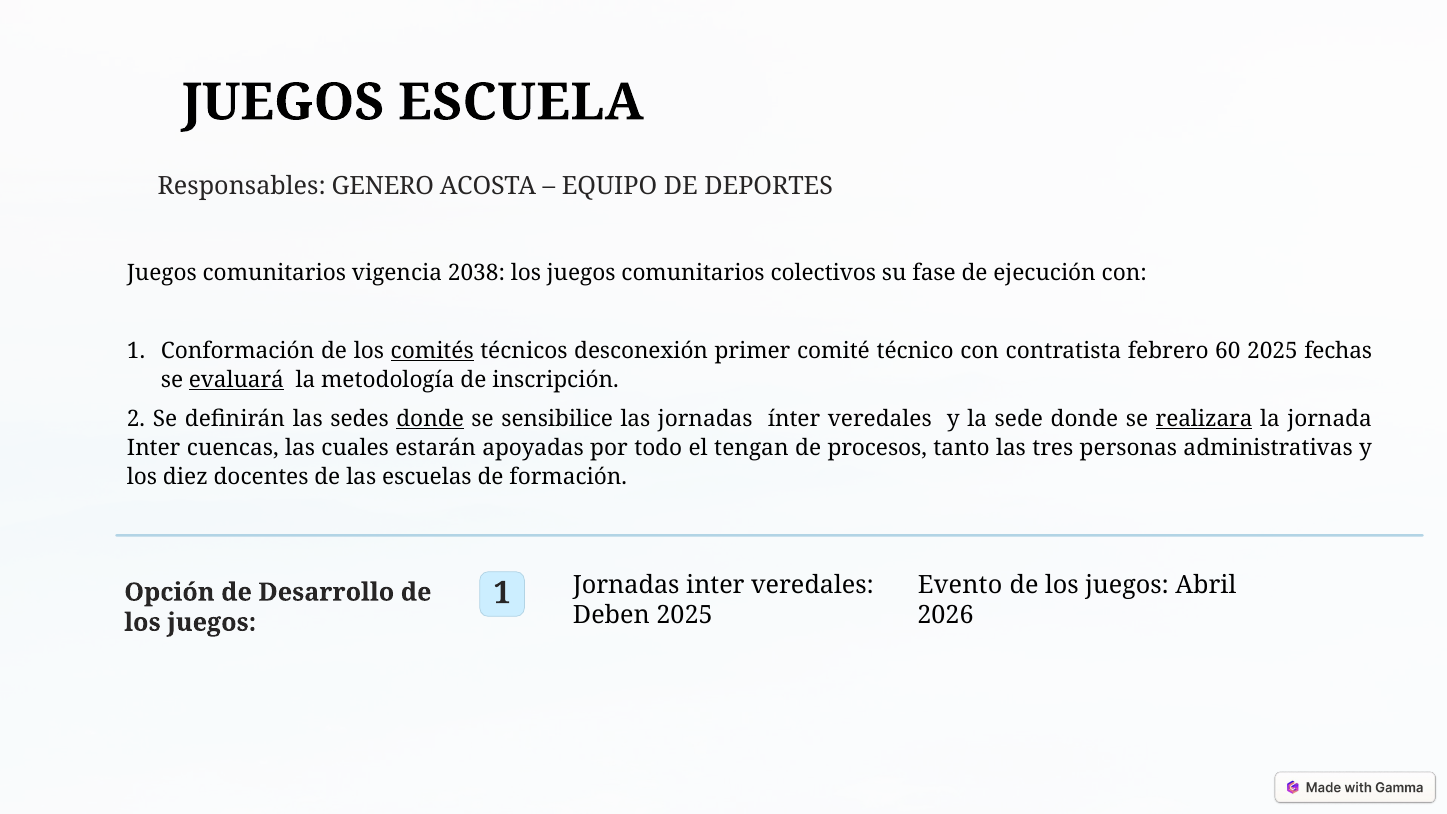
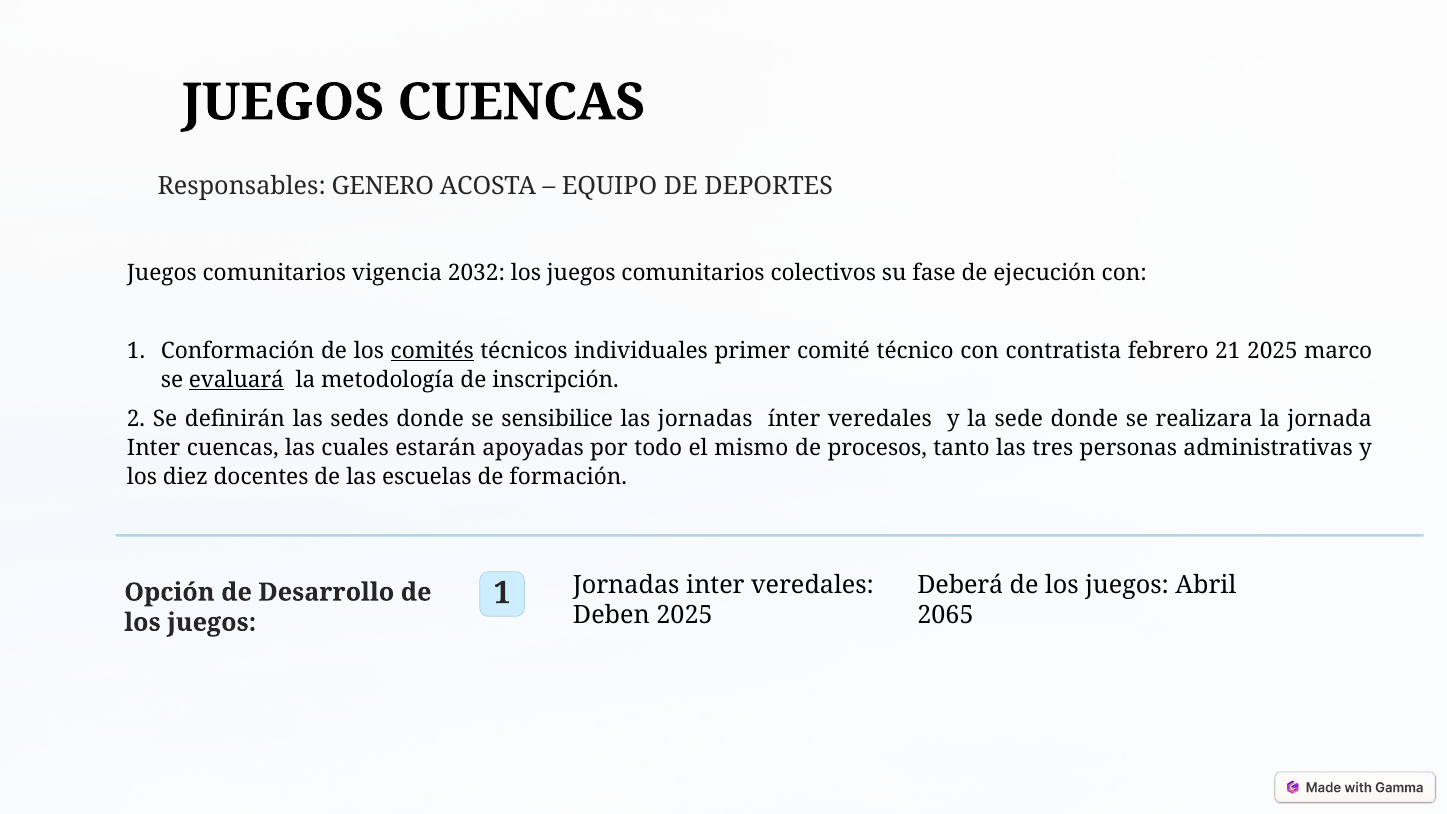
JUEGOS ESCUELA: ESCUELA -> CUENCAS (521, 102)
2038: 2038 -> 2032 (476, 273)
desconexión: desconexión -> individuales (641, 351)
60: 60 -> 21 (1228, 351)
fechas: fechas -> marco (1338, 351)
donde underline: present -> none (430, 419)
realizara underline: present -> none (1204, 419)
tengan: tengan -> mismo (751, 448)
Evento: Evento -> Deberá (960, 585)
2026: 2026 -> 2065 (945, 615)
